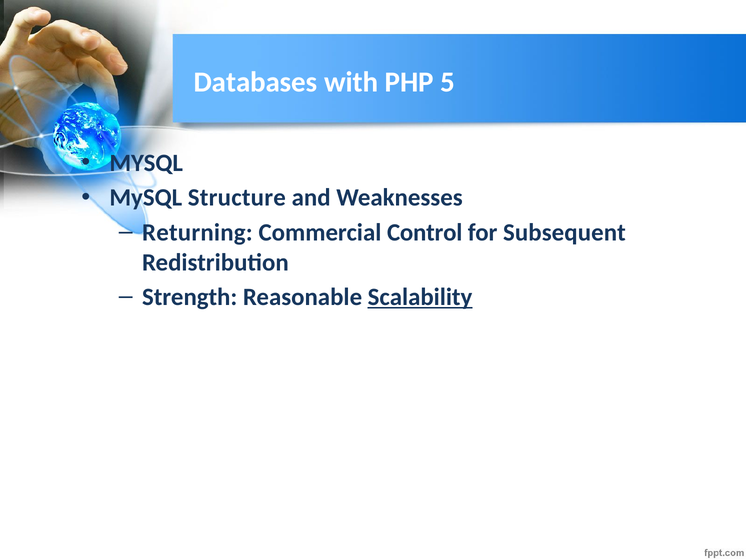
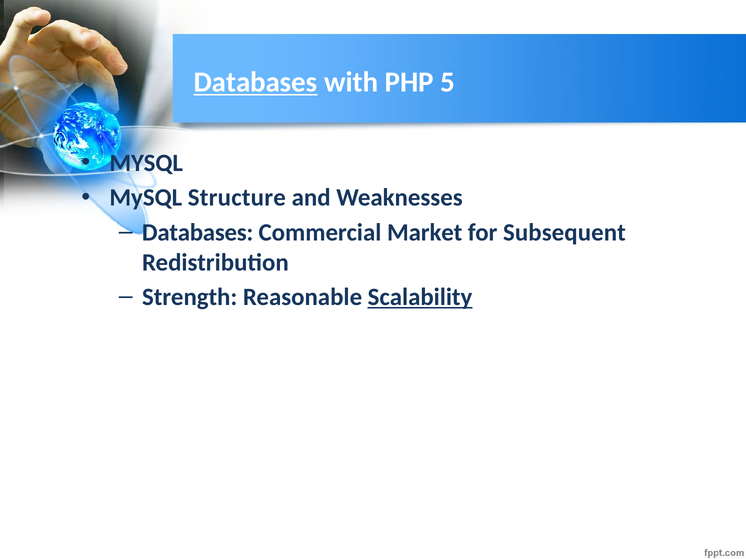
Databases underline: none -> present (256, 82)
Returning: Returning -> Databases (198, 233)
Control: Control -> Market (425, 233)
